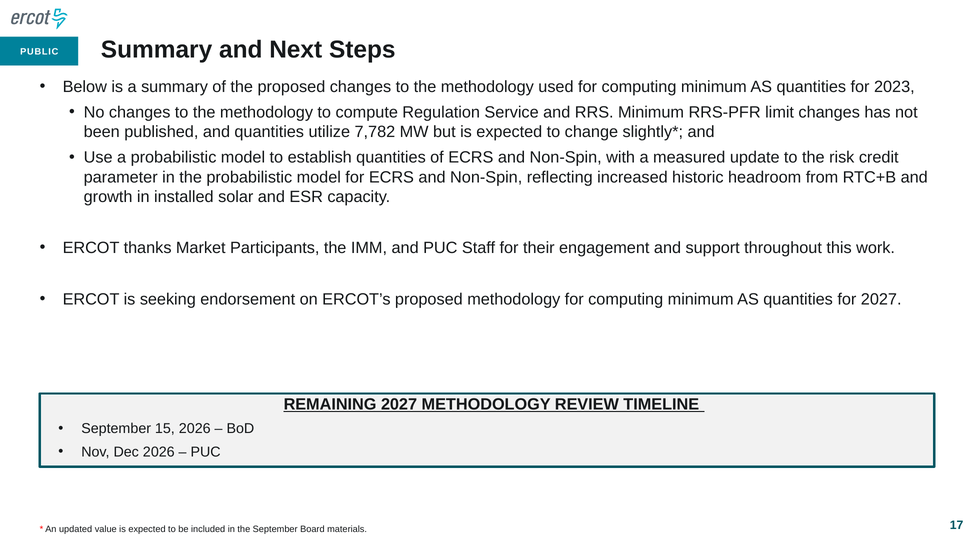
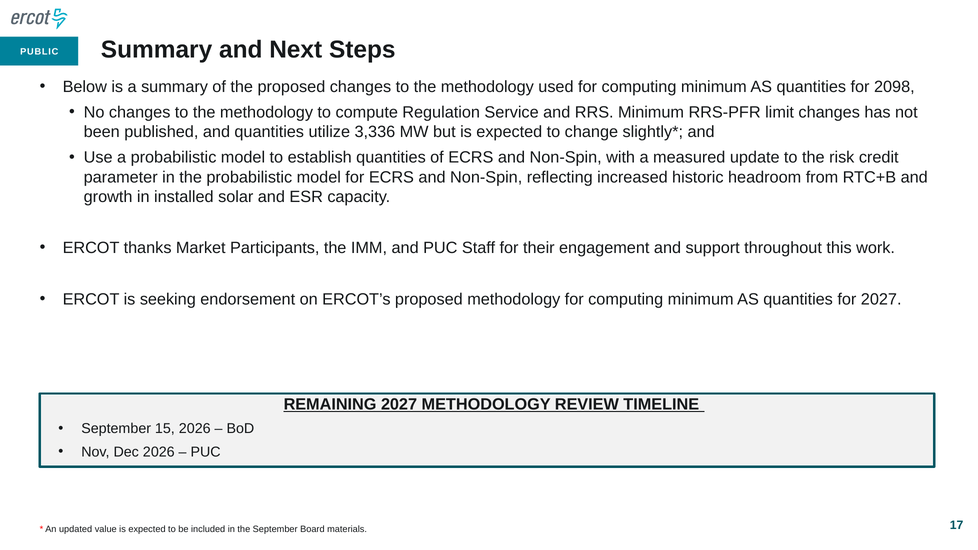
2023: 2023 -> 2098 (894, 87)
7,782: 7,782 -> 3,336 (375, 132)
